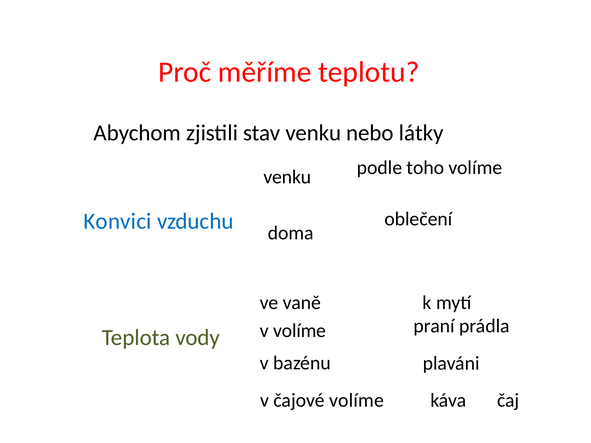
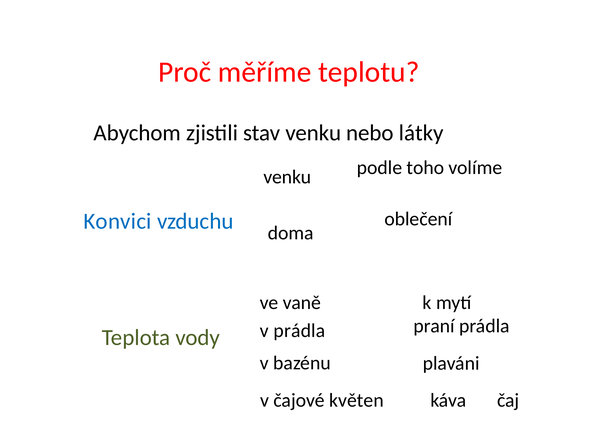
v volíme: volíme -> prádla (299, 331)
čajové volíme: volíme -> květen (356, 401)
